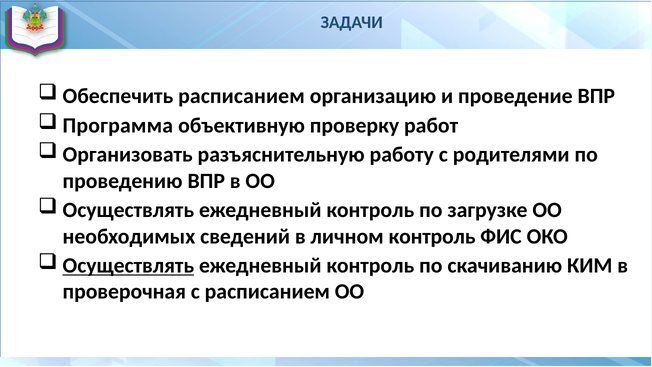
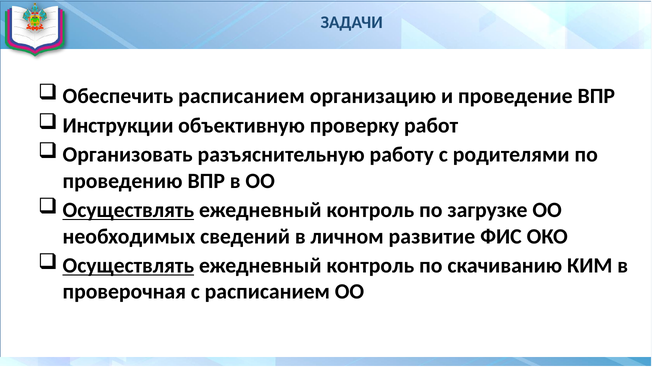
Программа: Программа -> Инструкции (118, 125)
Осуществлять underline: none -> present (128, 210)
личном контроль: контроль -> развитие (432, 236)
